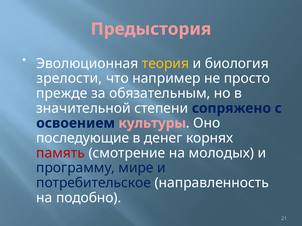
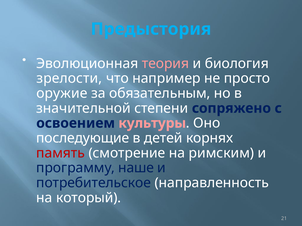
Предыстория colour: pink -> light blue (151, 29)
теория colour: yellow -> pink (165, 64)
прежде: прежде -> оружие (62, 94)
денег: денег -> детей (163, 138)
молодых: молодых -> римским (221, 153)
мире: мире -> наше (136, 168)
подобно: подобно -> который (89, 198)
